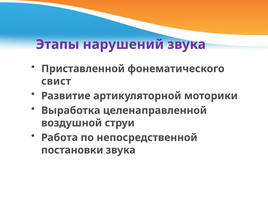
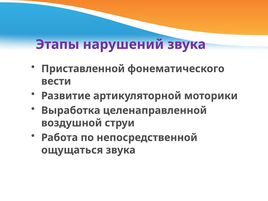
свист: свист -> вести (56, 81)
постановки: постановки -> ощущаться (72, 150)
